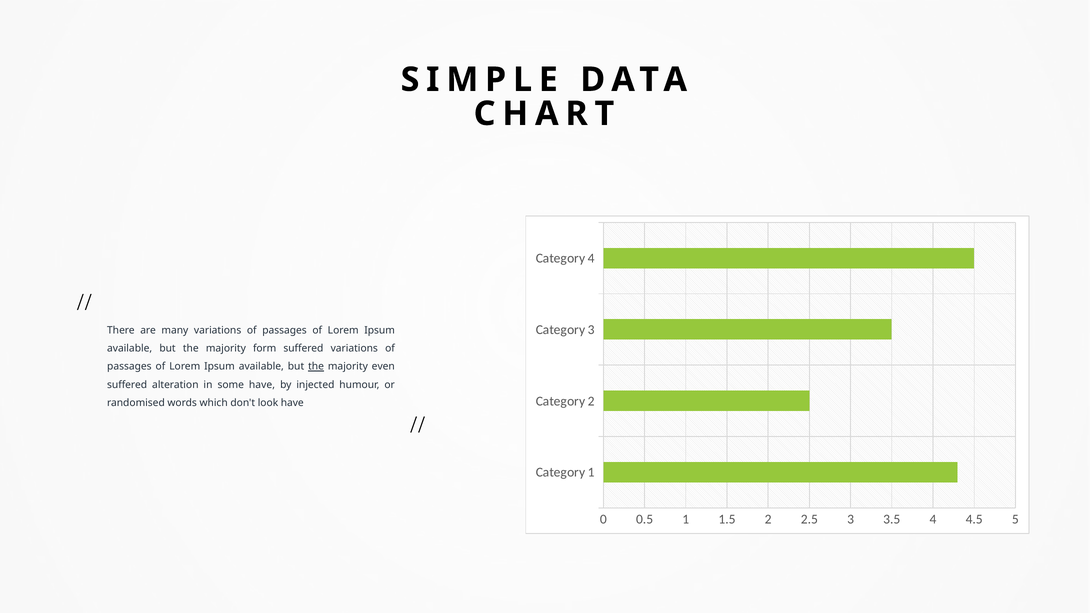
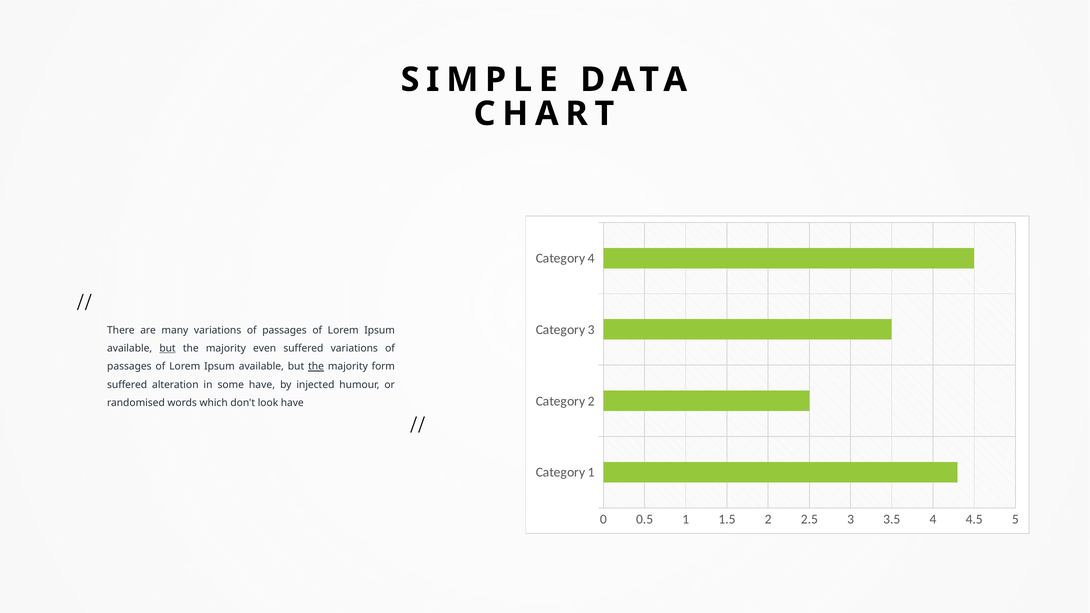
but underline: none -> present (168, 348)
form: form -> even (265, 348)
even: even -> form (383, 367)
